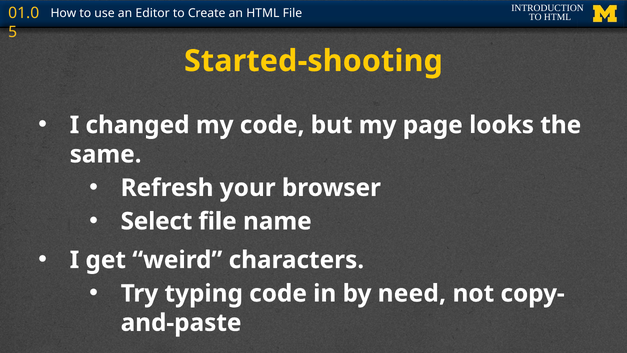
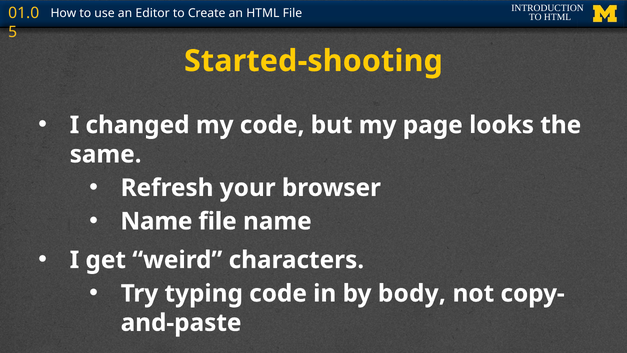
Select: Select -> Name (156, 221)
need: need -> body (412, 293)
